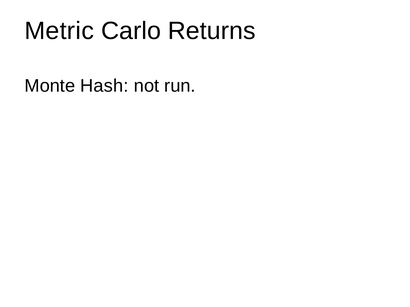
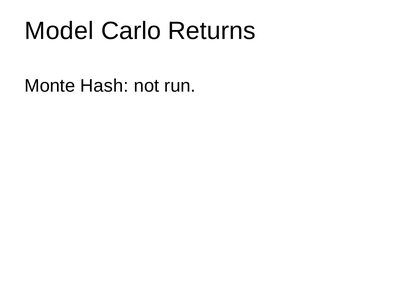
Metric: Metric -> Model (59, 31)
